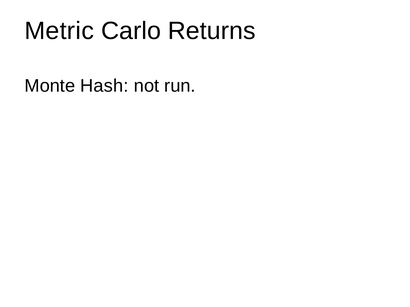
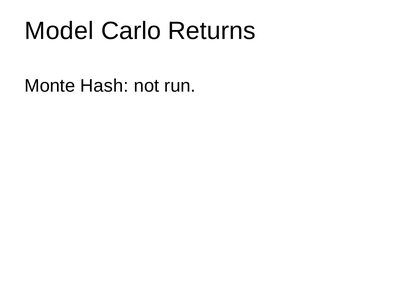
Metric: Metric -> Model (59, 31)
